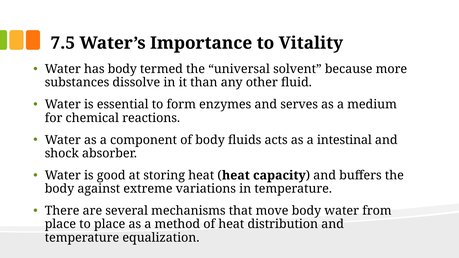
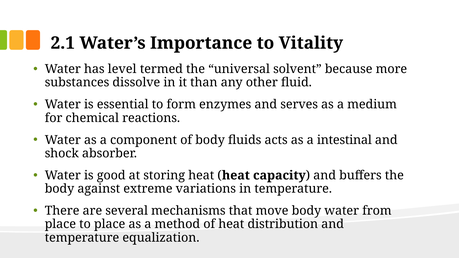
7.5: 7.5 -> 2.1 (63, 43)
has body: body -> level (122, 69)
